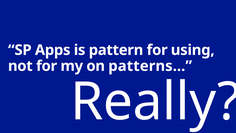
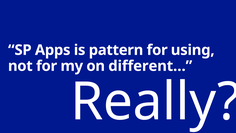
patterns…: patterns… -> different… (150, 66)
